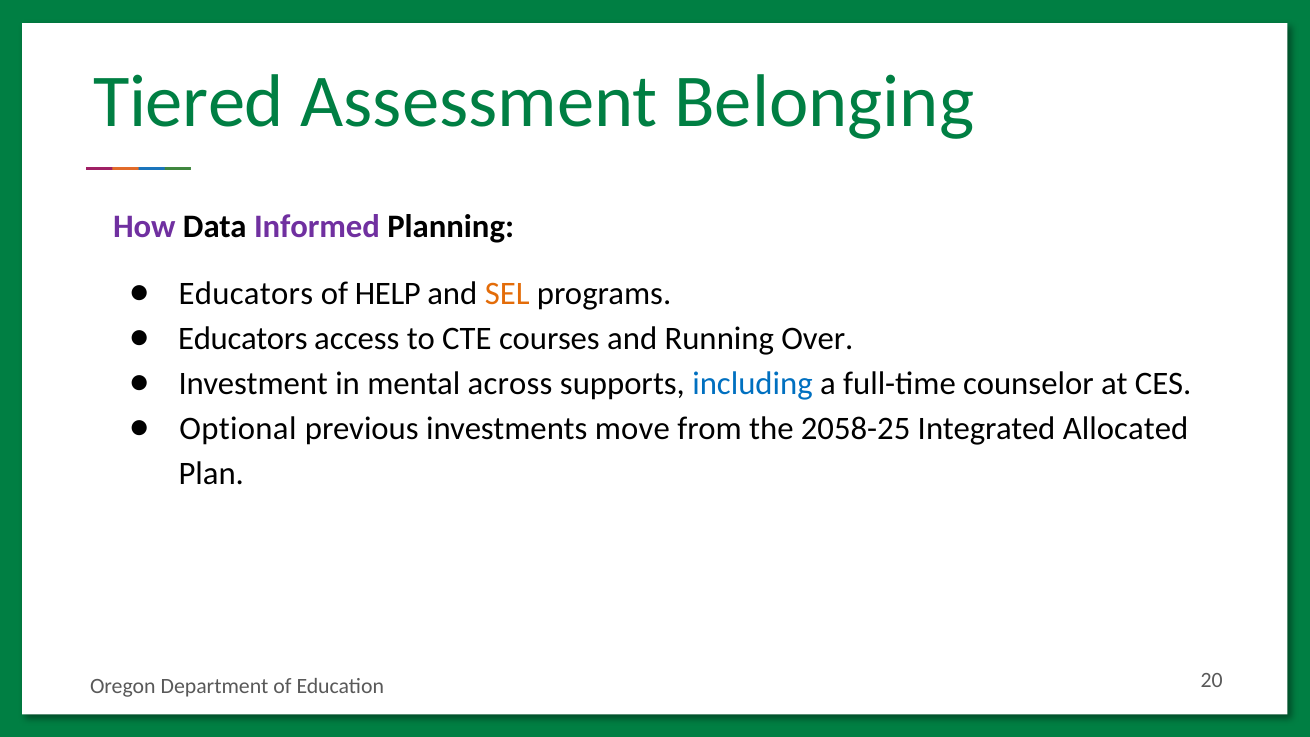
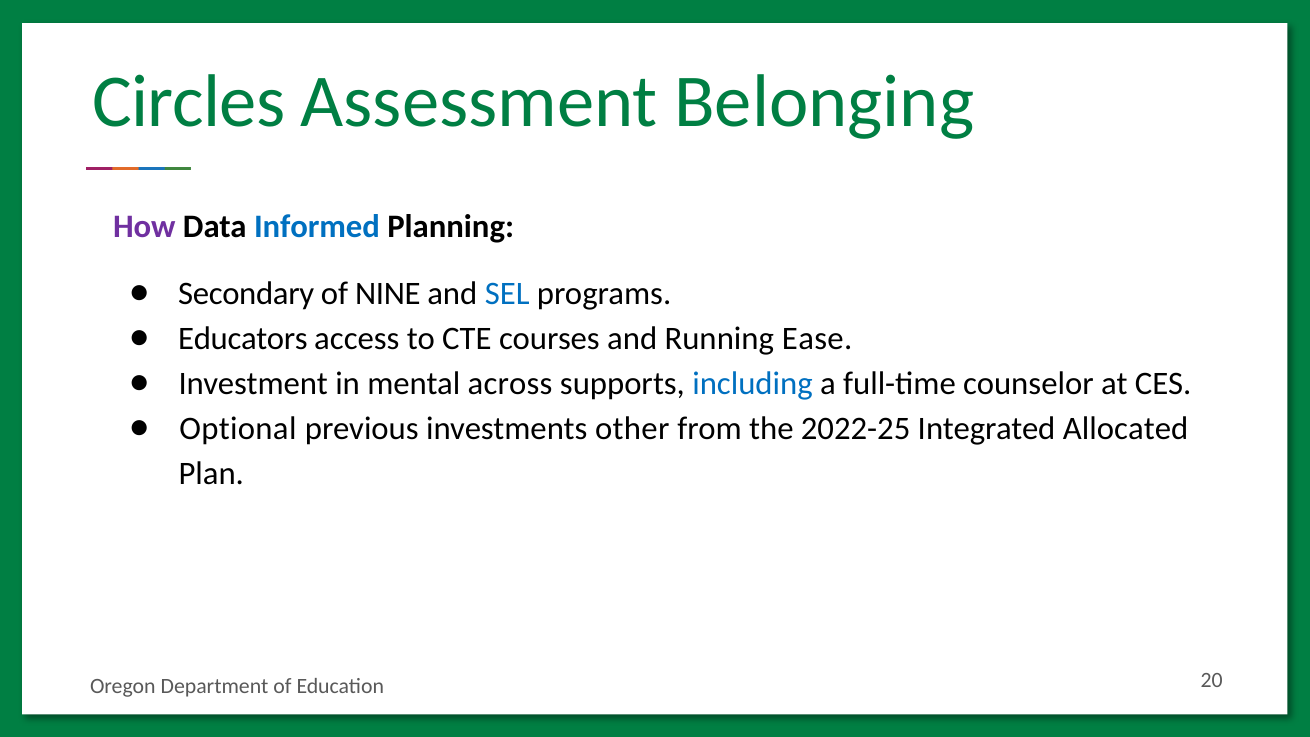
Tiered: Tiered -> Circles (189, 102)
Informed colour: purple -> blue (317, 226)
Educators: Educators -> Secondary (246, 293)
HELP: HELP -> NINE (388, 293)
SEL colour: orange -> blue (507, 293)
Over: Over -> Ease (817, 338)
move: move -> other (632, 429)
2058-25: 2058-25 -> 2022-25 (856, 429)
